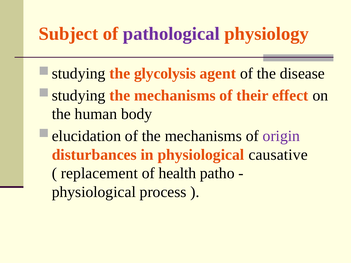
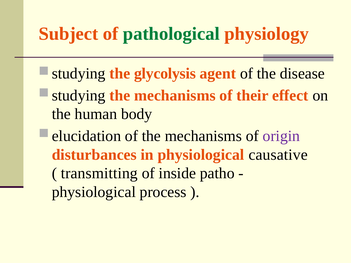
pathological colour: purple -> green (171, 34)
replacement: replacement -> transmitting (99, 174)
health: health -> inside (177, 174)
